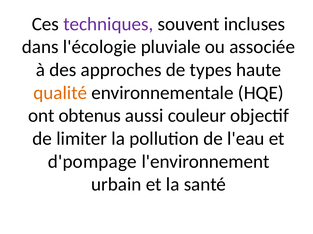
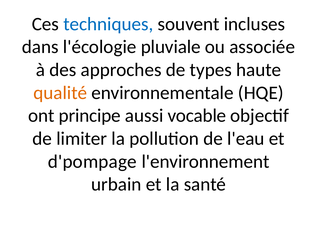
techniques colour: purple -> blue (108, 24)
obtenus: obtenus -> principe (90, 116)
couleur: couleur -> vocable (197, 116)
